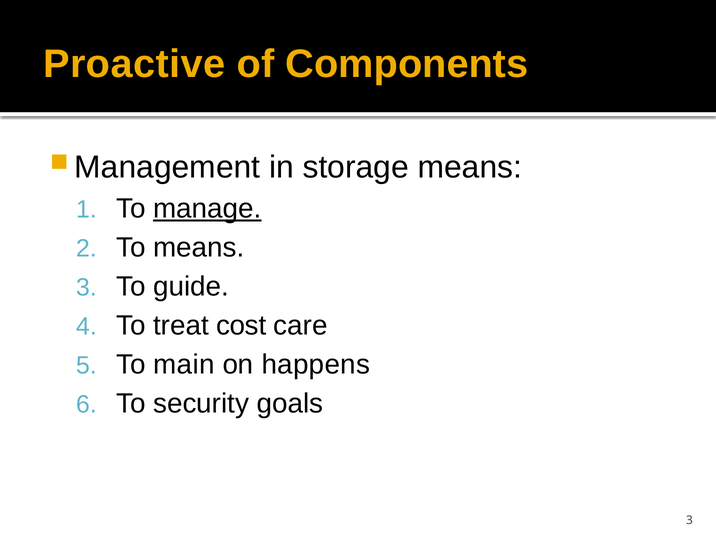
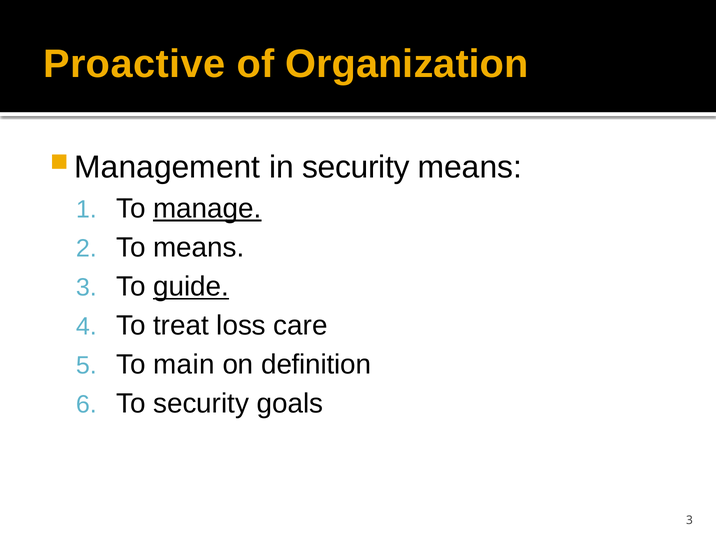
Components: Components -> Organization (407, 64)
in storage: storage -> security (356, 167)
guide underline: none -> present (191, 287)
cost: cost -> loss (241, 326)
happens: happens -> definition (316, 365)
